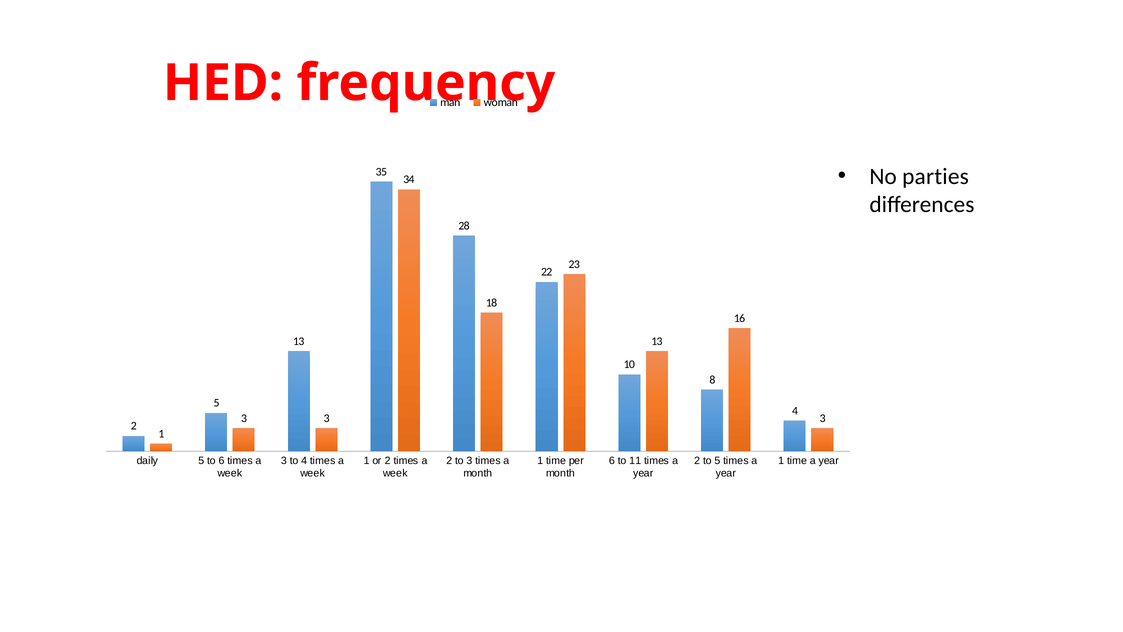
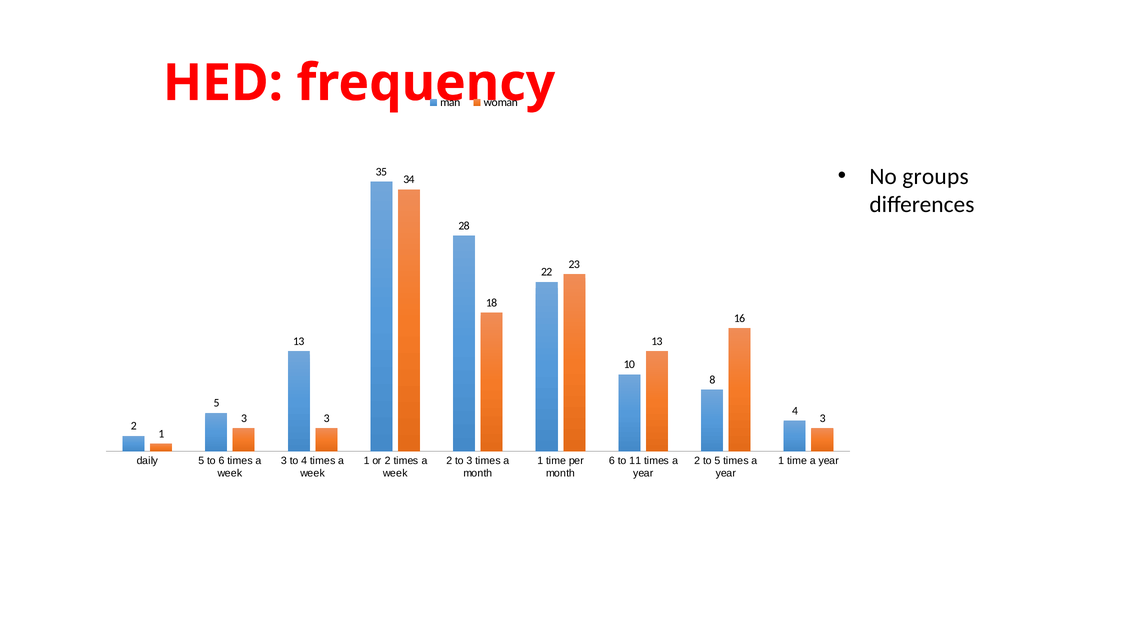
parties: parties -> groups (935, 176)
